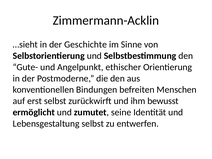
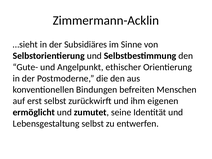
Geschichte: Geschichte -> Subsidiäres (86, 44)
bewusst: bewusst -> eigenen (163, 101)
